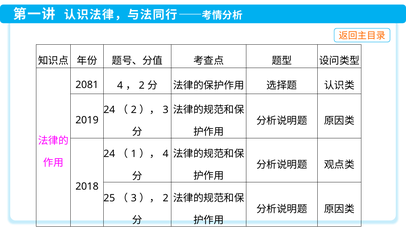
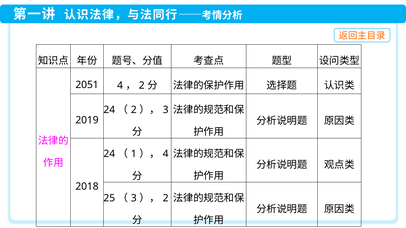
2081: 2081 -> 2051 (87, 85)
